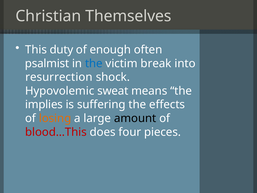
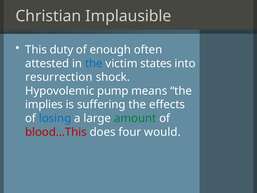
Themselves: Themselves -> Implausible (128, 16)
psalmist: psalmist -> attested (47, 63)
break: break -> states (156, 63)
sweat: sweat -> pump (113, 91)
losing colour: orange -> blue (55, 118)
amount colour: black -> green (135, 118)
pieces: pieces -> would (162, 132)
